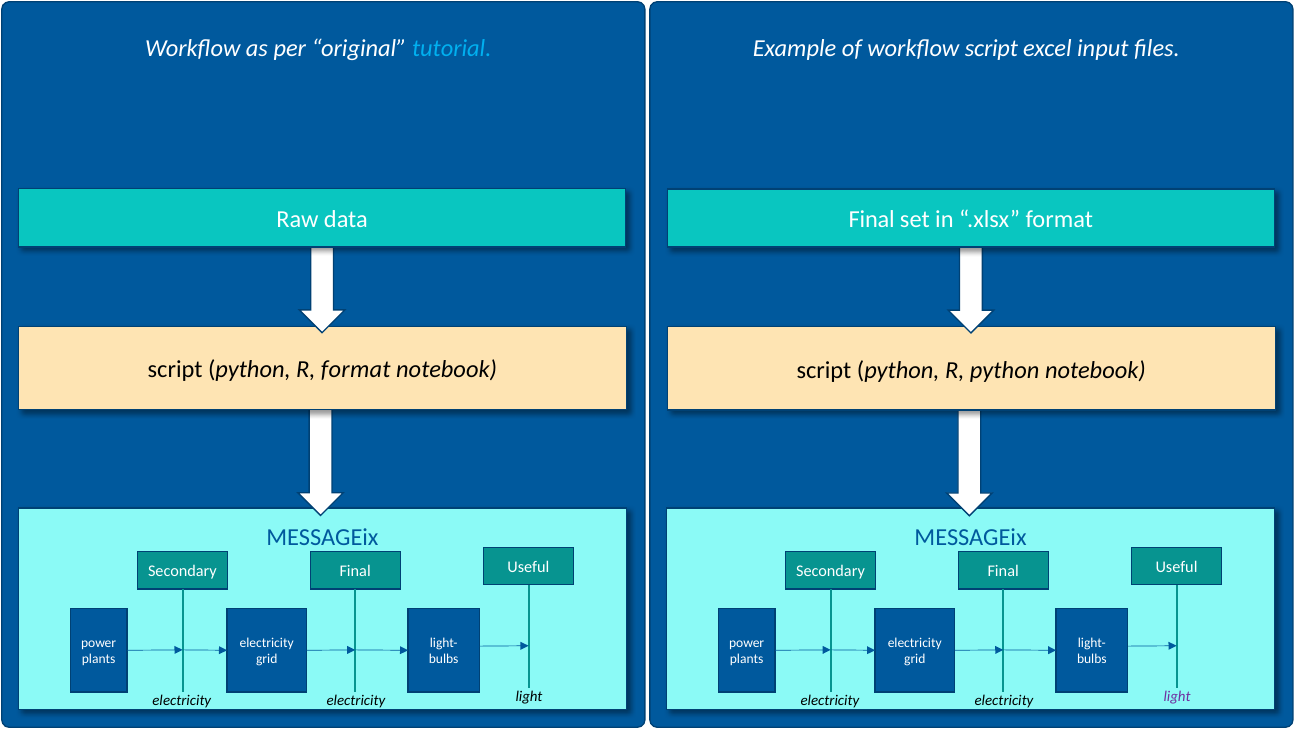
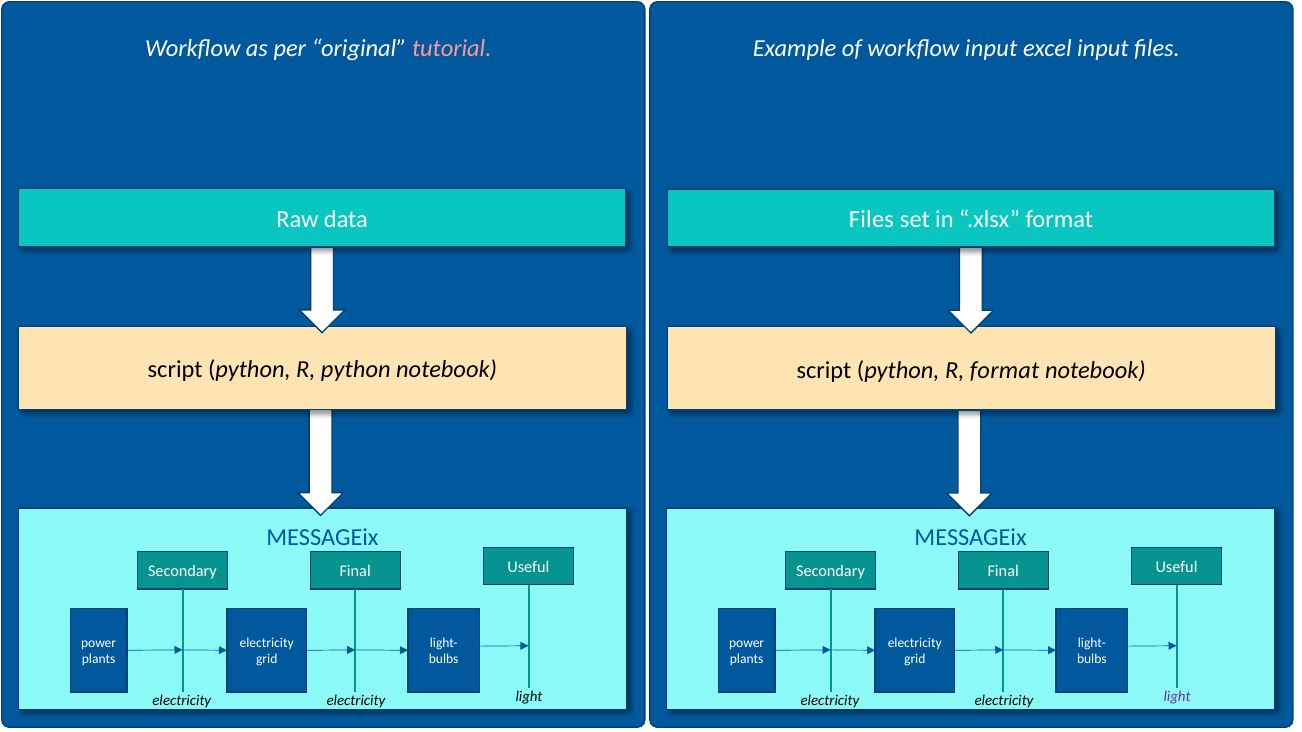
tutorial colour: light blue -> pink (452, 48)
workflow script: script -> input (991, 48)
Final: Final -> Files (871, 220)
R format: format -> python (356, 370)
R python: python -> format (1005, 370)
